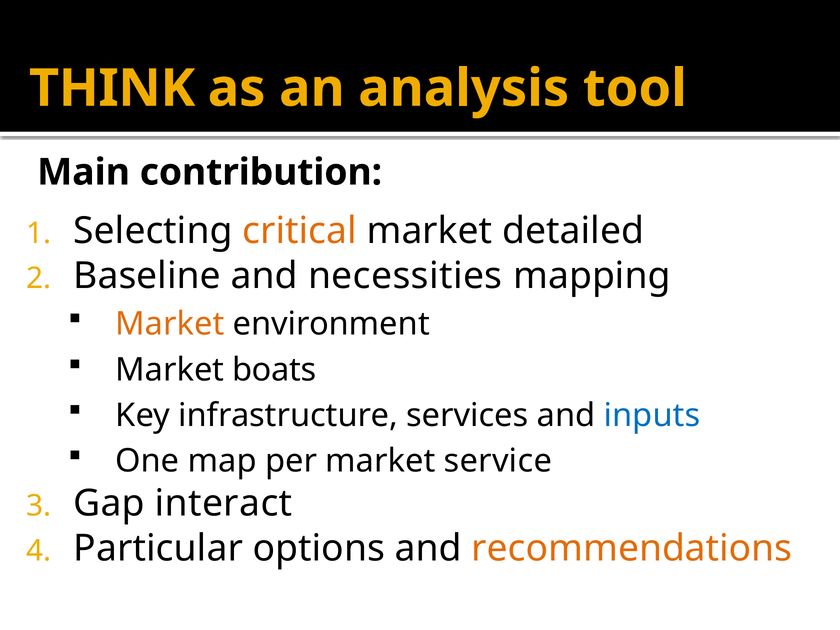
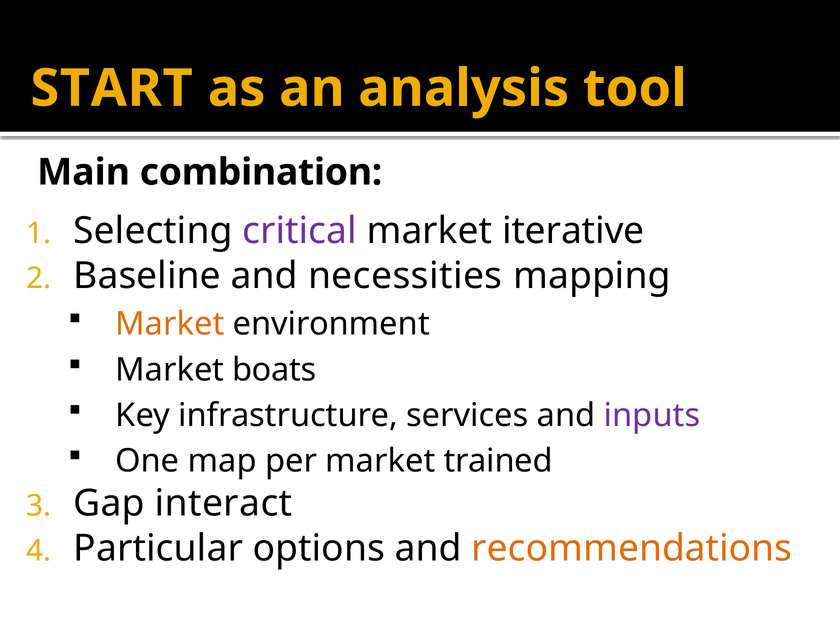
THINK: THINK -> START (112, 88)
contribution: contribution -> combination (261, 172)
critical colour: orange -> purple (300, 231)
detailed: detailed -> iterative (573, 231)
inputs colour: blue -> purple (652, 415)
service: service -> trained (498, 461)
